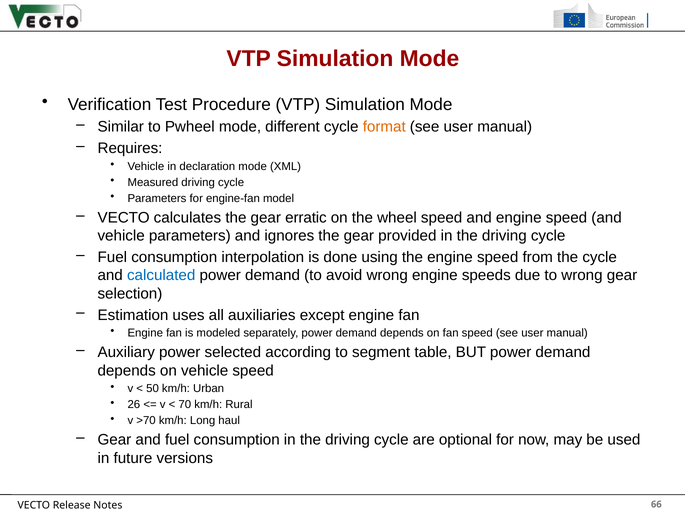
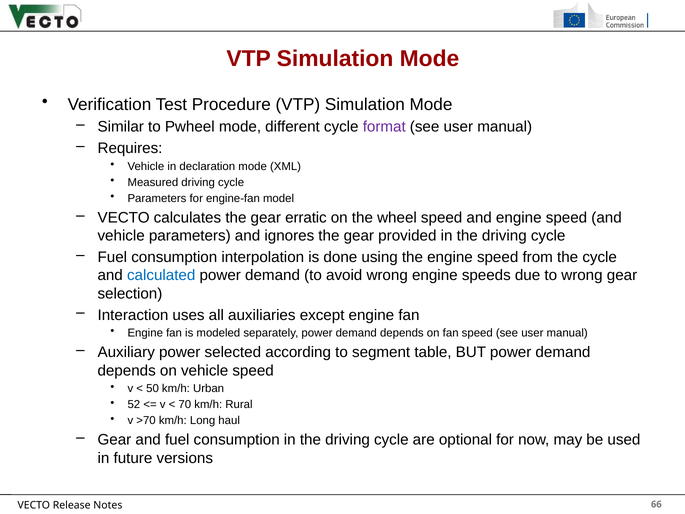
format colour: orange -> purple (384, 127)
Estimation: Estimation -> Interaction (133, 315)
26: 26 -> 52 (134, 404)
